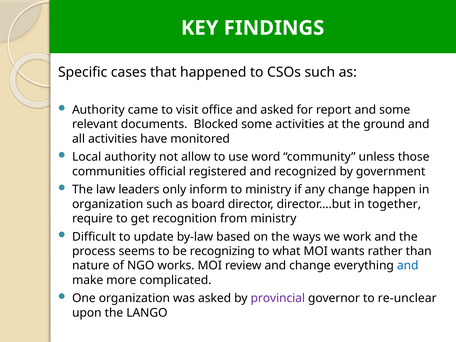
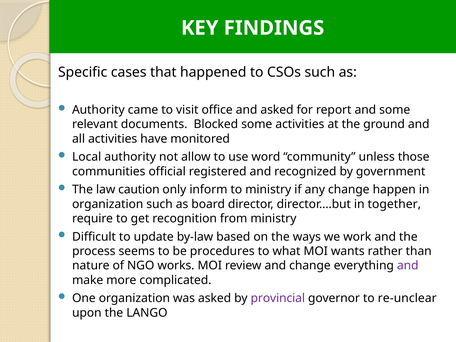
leaders: leaders -> caution (139, 190)
recognizing: recognizing -> procedures (222, 251)
and colour: blue -> purple (408, 266)
